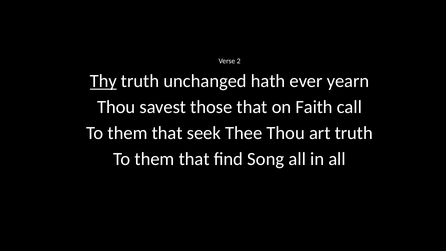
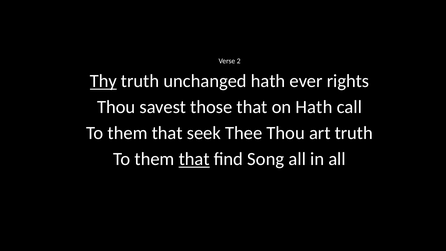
yearn: yearn -> rights (348, 81)
on Faith: Faith -> Hath (314, 107)
that underline: none -> present (194, 159)
